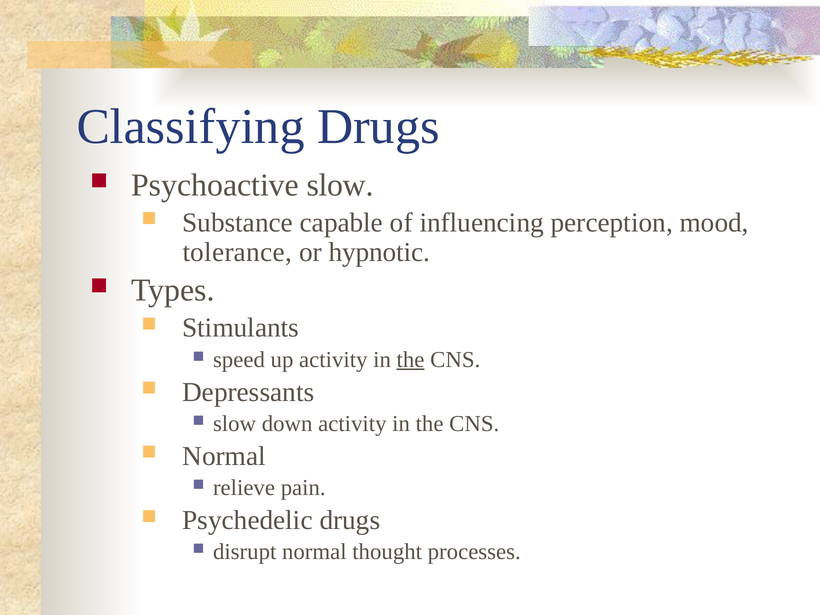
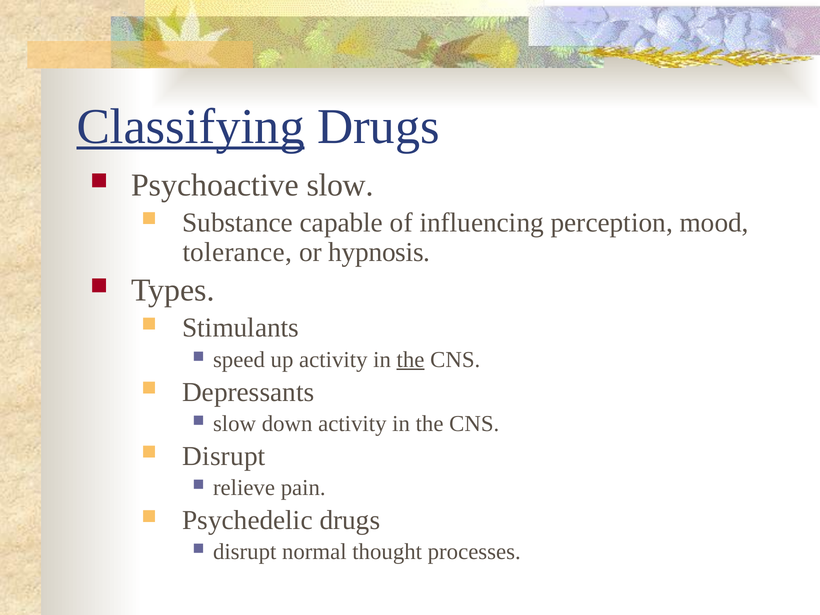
Classifying underline: none -> present (191, 126)
hypnotic: hypnotic -> hypnosis (379, 252)
Normal: Normal -> Disrupt (224, 456)
